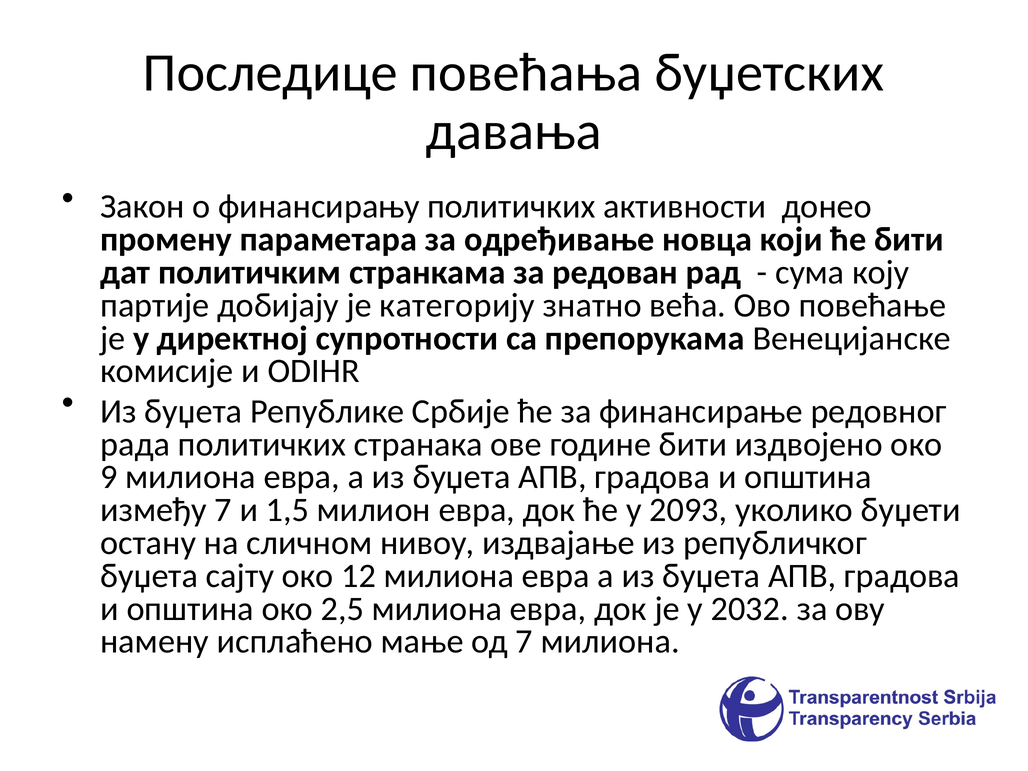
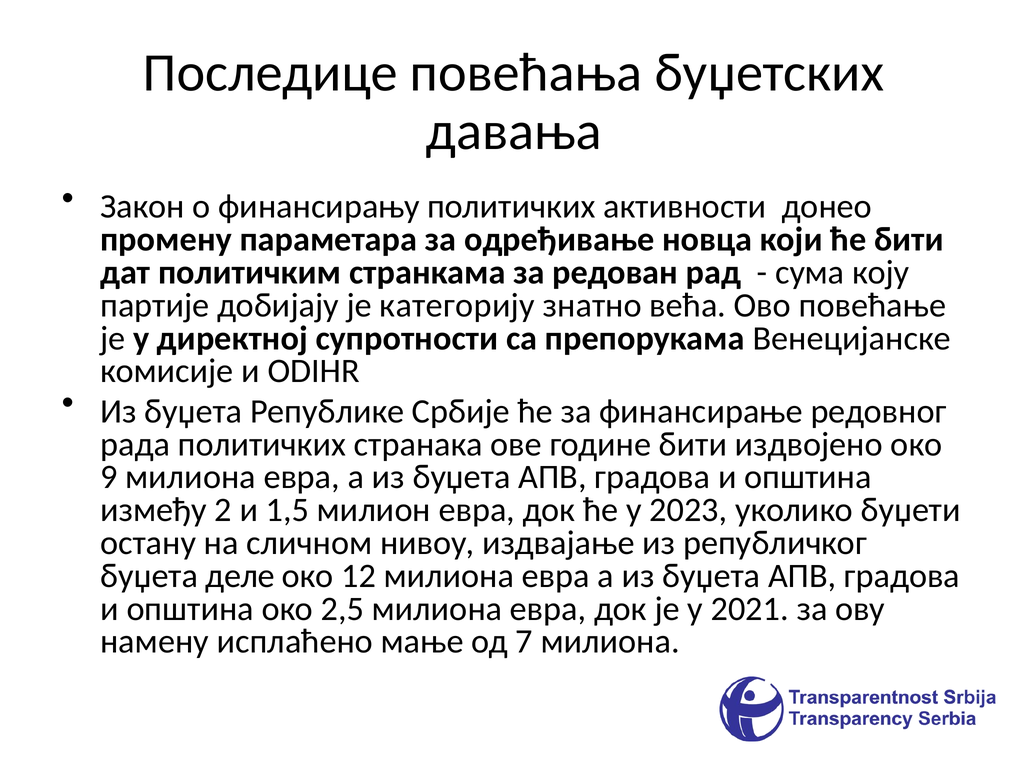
између 7: 7 -> 2 (223, 510)
2093: 2093 -> 2023 (688, 510)
сајту: сајту -> деле (240, 576)
2032: 2032 -> 2021 (750, 609)
